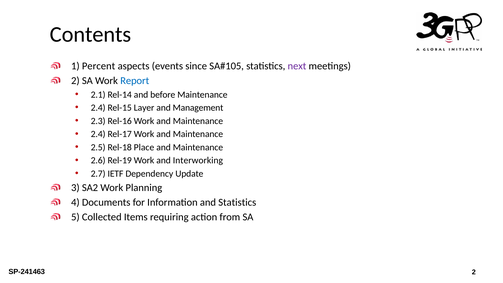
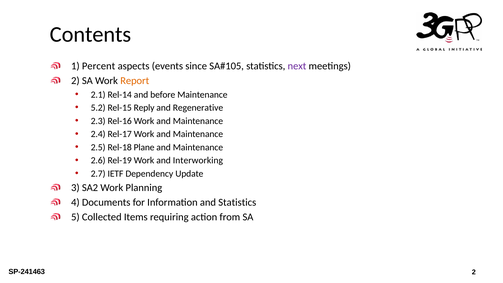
Report colour: blue -> orange (135, 81)
2.4: 2.4 -> 5.2 (98, 108)
Layer: Layer -> Reply (144, 108)
Management: Management -> Regenerative (198, 108)
Place: Place -> Plane (144, 147)
